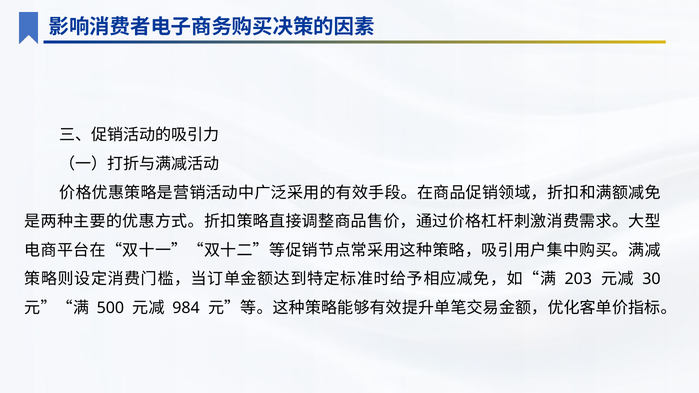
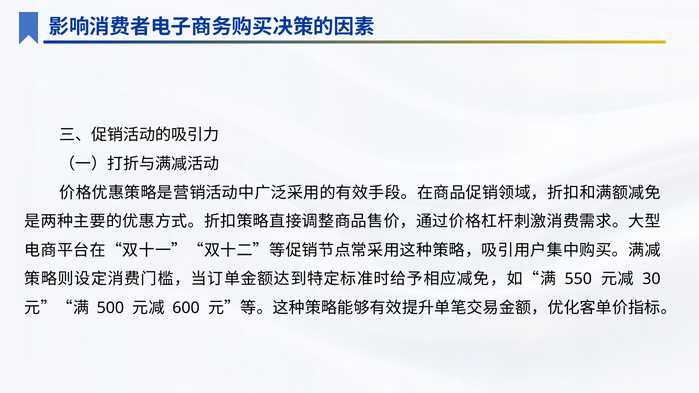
203: 203 -> 550 (578, 279)
984: 984 -> 600 (186, 308)
